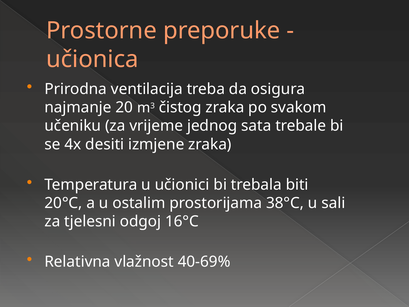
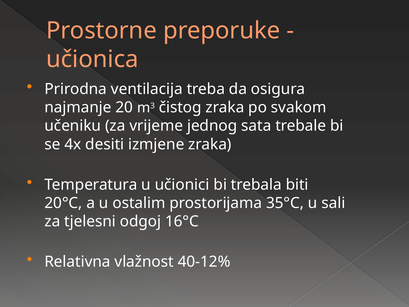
38°C: 38°C -> 35°C (285, 203)
40-69%: 40-69% -> 40-12% (204, 262)
